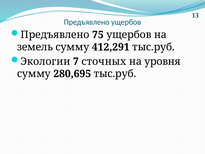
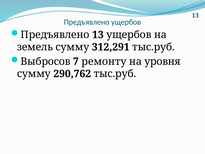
Предъявлено 75: 75 -> 13 (98, 35)
412,291: 412,291 -> 312,291 (111, 47)
Экологии: Экологии -> Выбросов (46, 61)
сточных: сточных -> ремонту (104, 61)
280,695: 280,695 -> 290,762 (72, 74)
